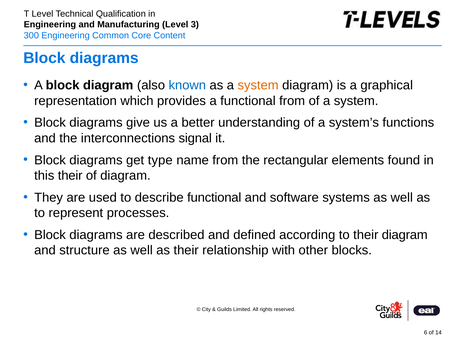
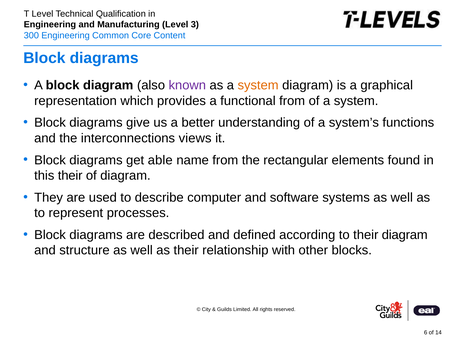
known colour: blue -> purple (187, 86)
signal: signal -> views (195, 139)
type: type -> able (160, 160)
describe functional: functional -> computer (214, 198)
